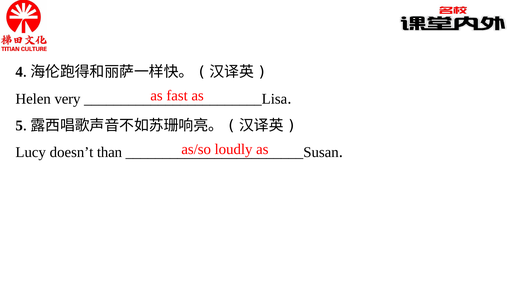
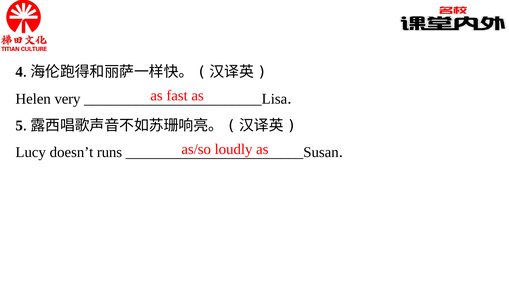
than: than -> runs (109, 152)
